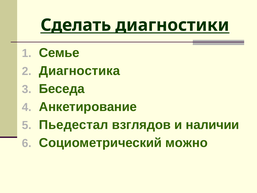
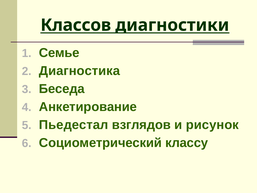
Сделать: Сделать -> Классов (76, 25)
наличии: наличии -> рисунок (212, 125)
можно: можно -> классу (187, 143)
